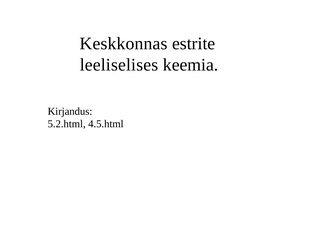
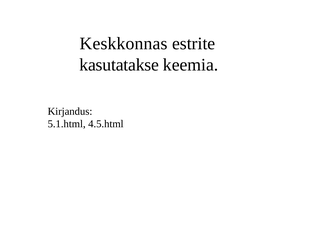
leeliselises: leeliselises -> kasutatakse (119, 65)
5.2.html: 5.2.html -> 5.1.html (67, 124)
